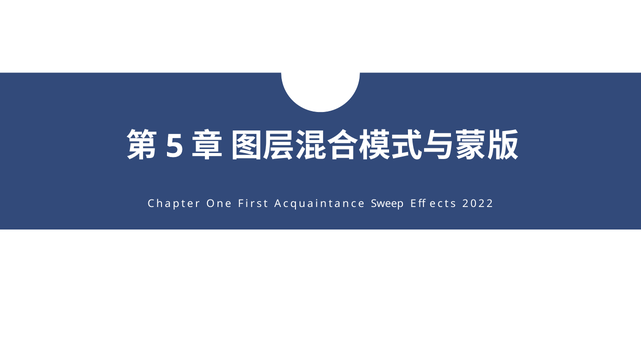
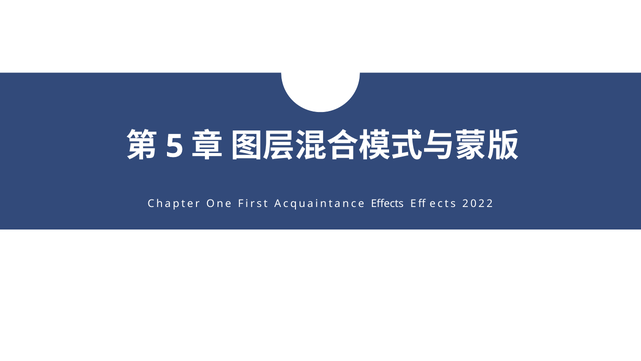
Sweep: Sweep -> Effects (387, 203)
